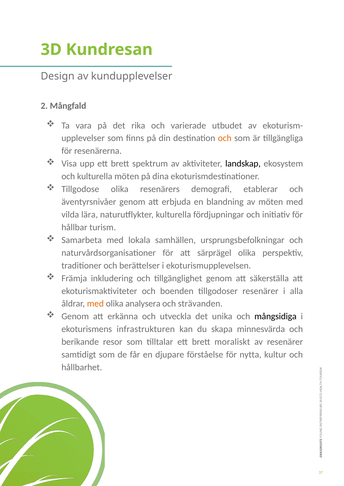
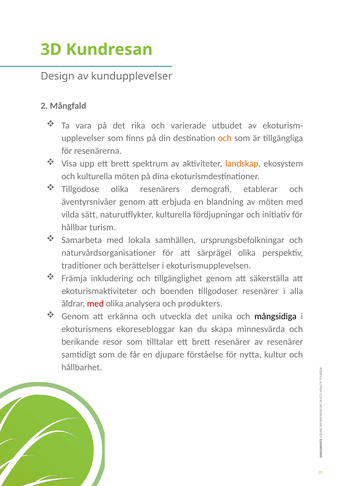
landskap colour: black -> orange (243, 164)
lära: lära -> sätt (90, 215)
med colour: orange -> red (95, 304)
strävanden: strävanden -> produkters (200, 304)
infrastrukturen: infrastrukturen -> ekoresebloggar (146, 330)
brett moraliskt: moraliskt -> resenärer (232, 342)
